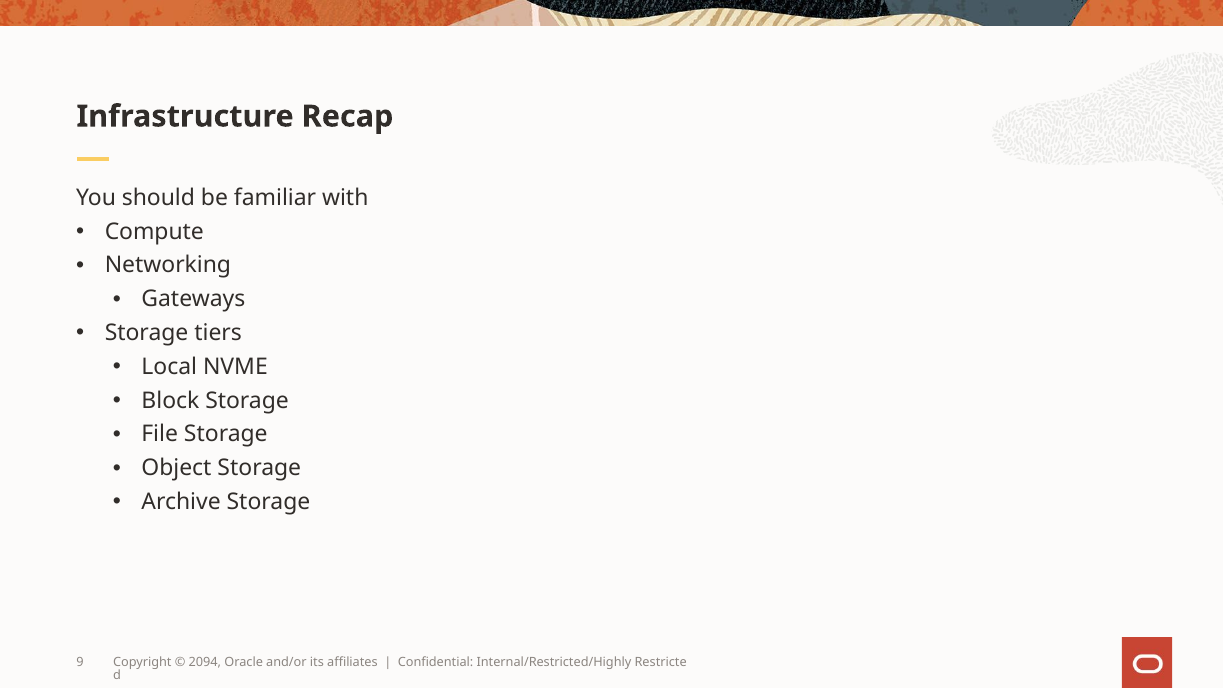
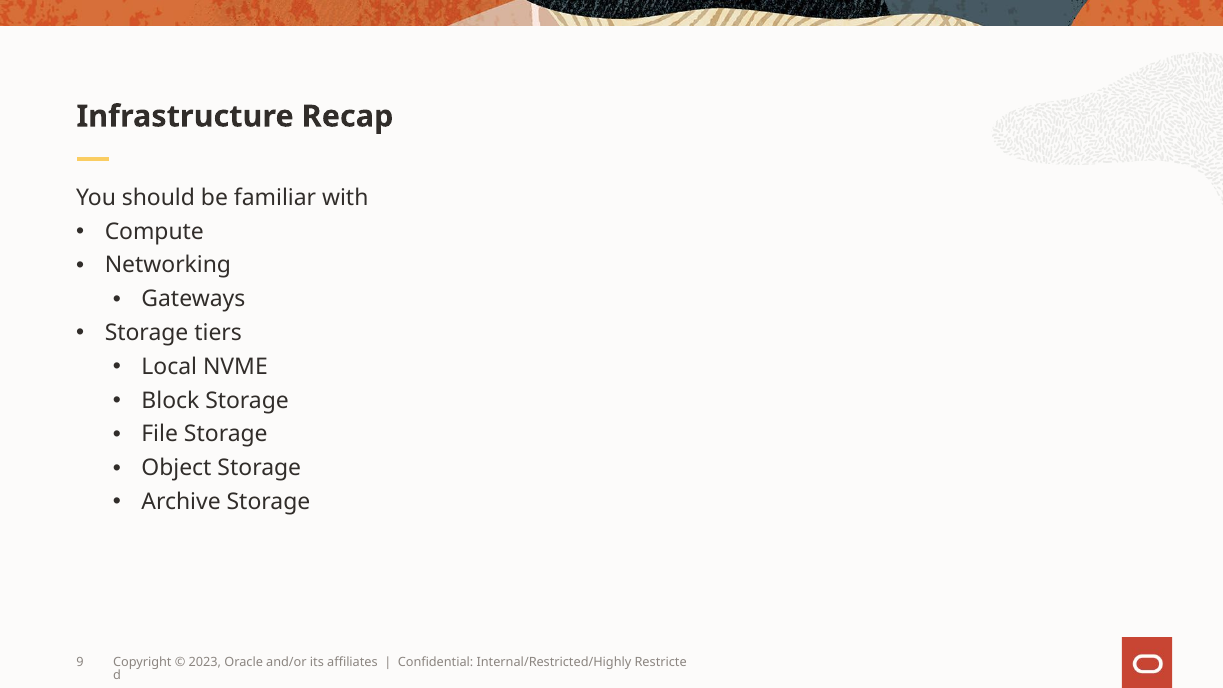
2094: 2094 -> 2023 (205, 663)
